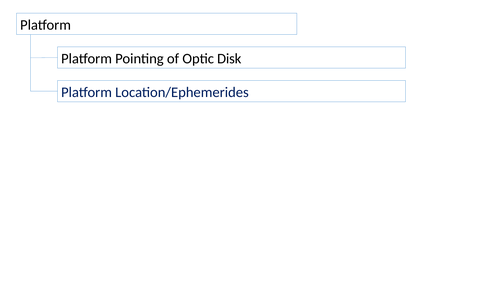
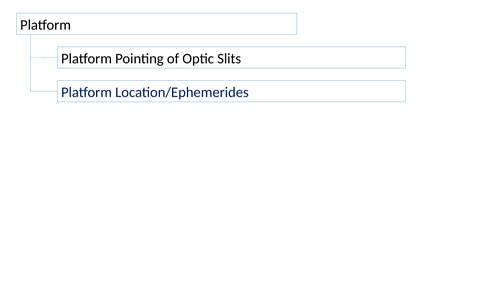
Disk: Disk -> Slits (229, 59)
